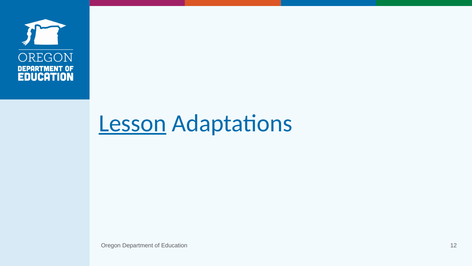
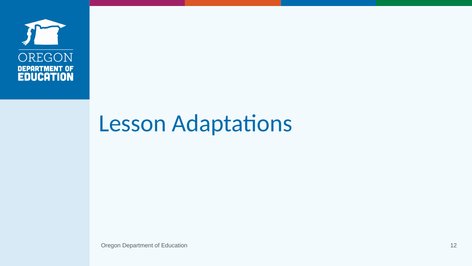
Lesson underline: present -> none (133, 123)
